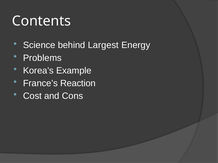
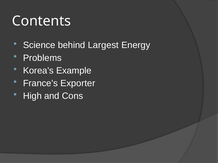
Reaction: Reaction -> Exporter (78, 83)
Cost: Cost -> High (32, 96)
